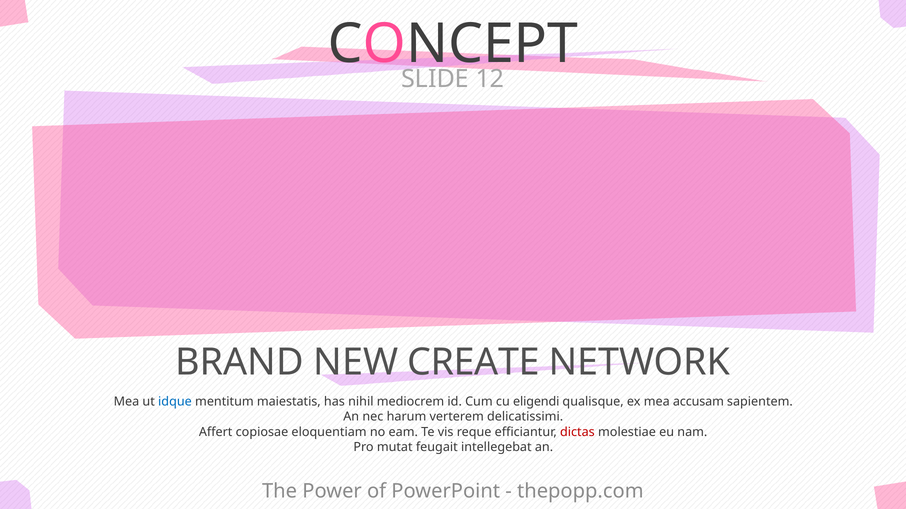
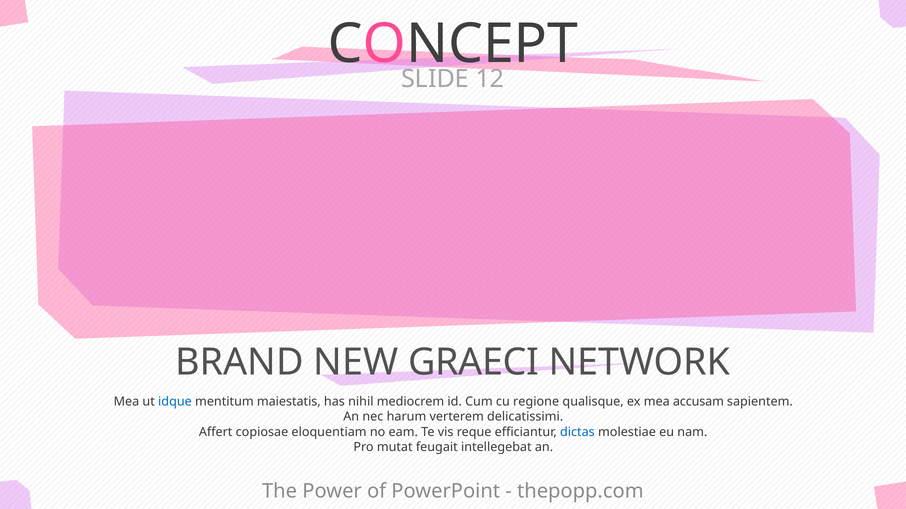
CREATE: CREATE -> GRAECI (474, 363)
eligendi: eligendi -> regione (536, 402)
dictas colour: red -> blue (577, 432)
